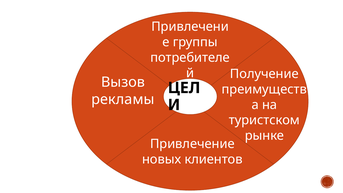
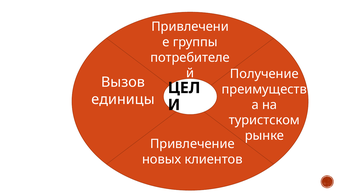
рекламы: рекламы -> единицы (123, 99)
